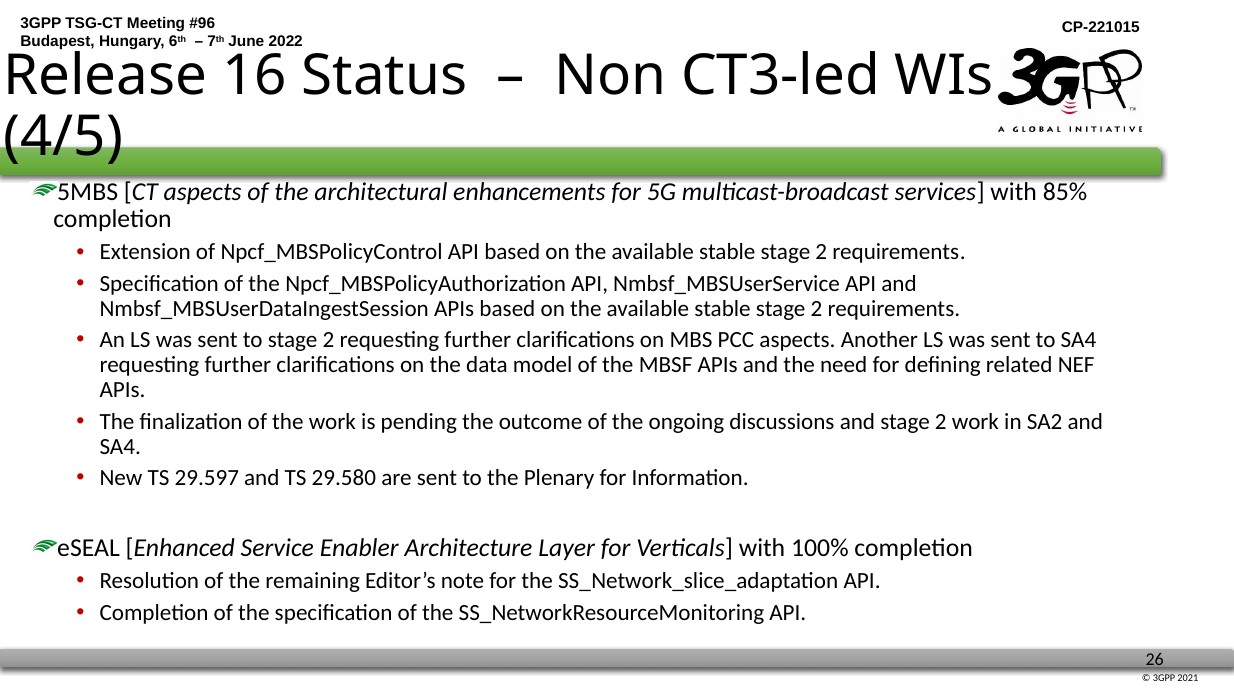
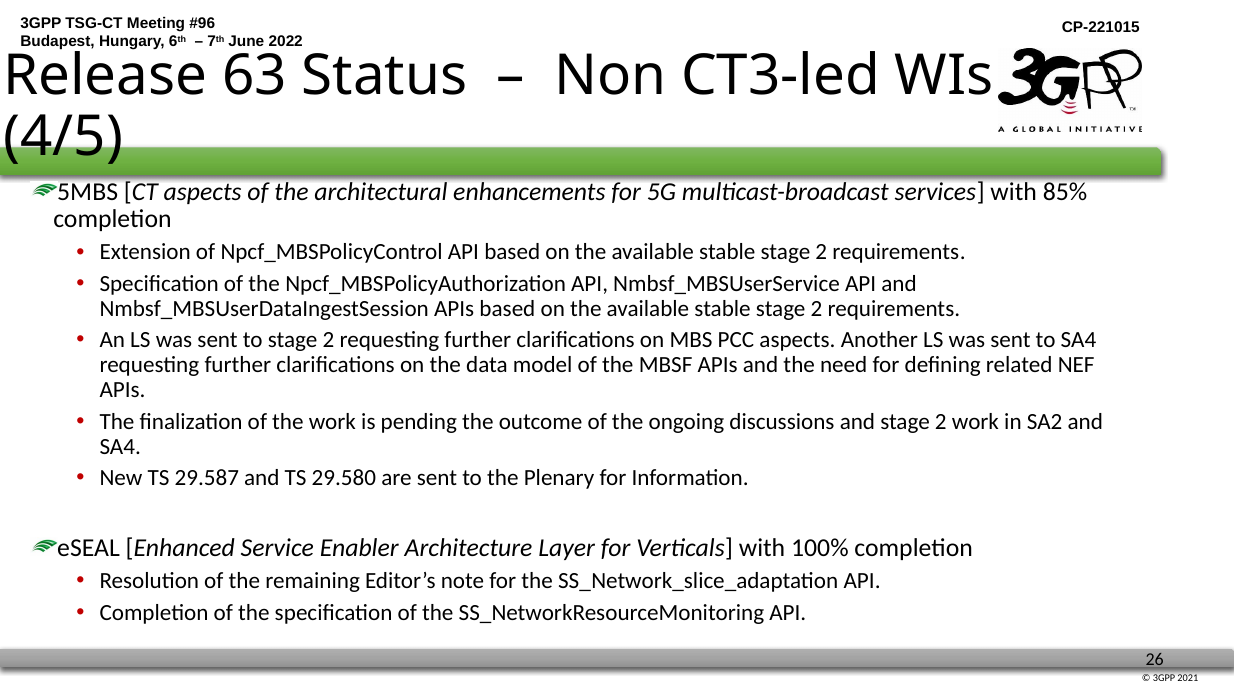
16: 16 -> 63 (255, 75)
29.597: 29.597 -> 29.587 (207, 478)
